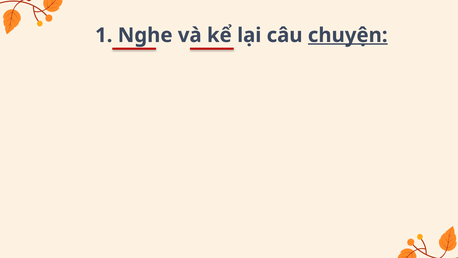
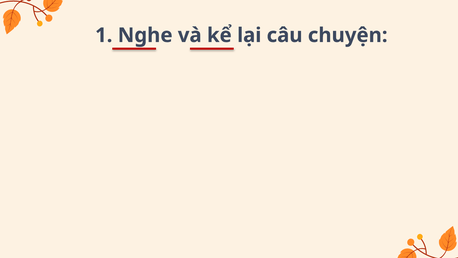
chuyện underline: present -> none (348, 35)
